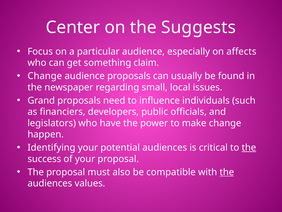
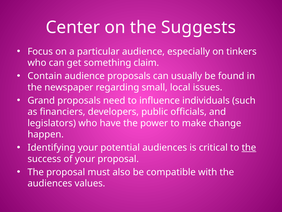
affects: affects -> tinkers (241, 51)
Change: Change -> Contain (45, 76)
the underline: present -> none (227, 172)
